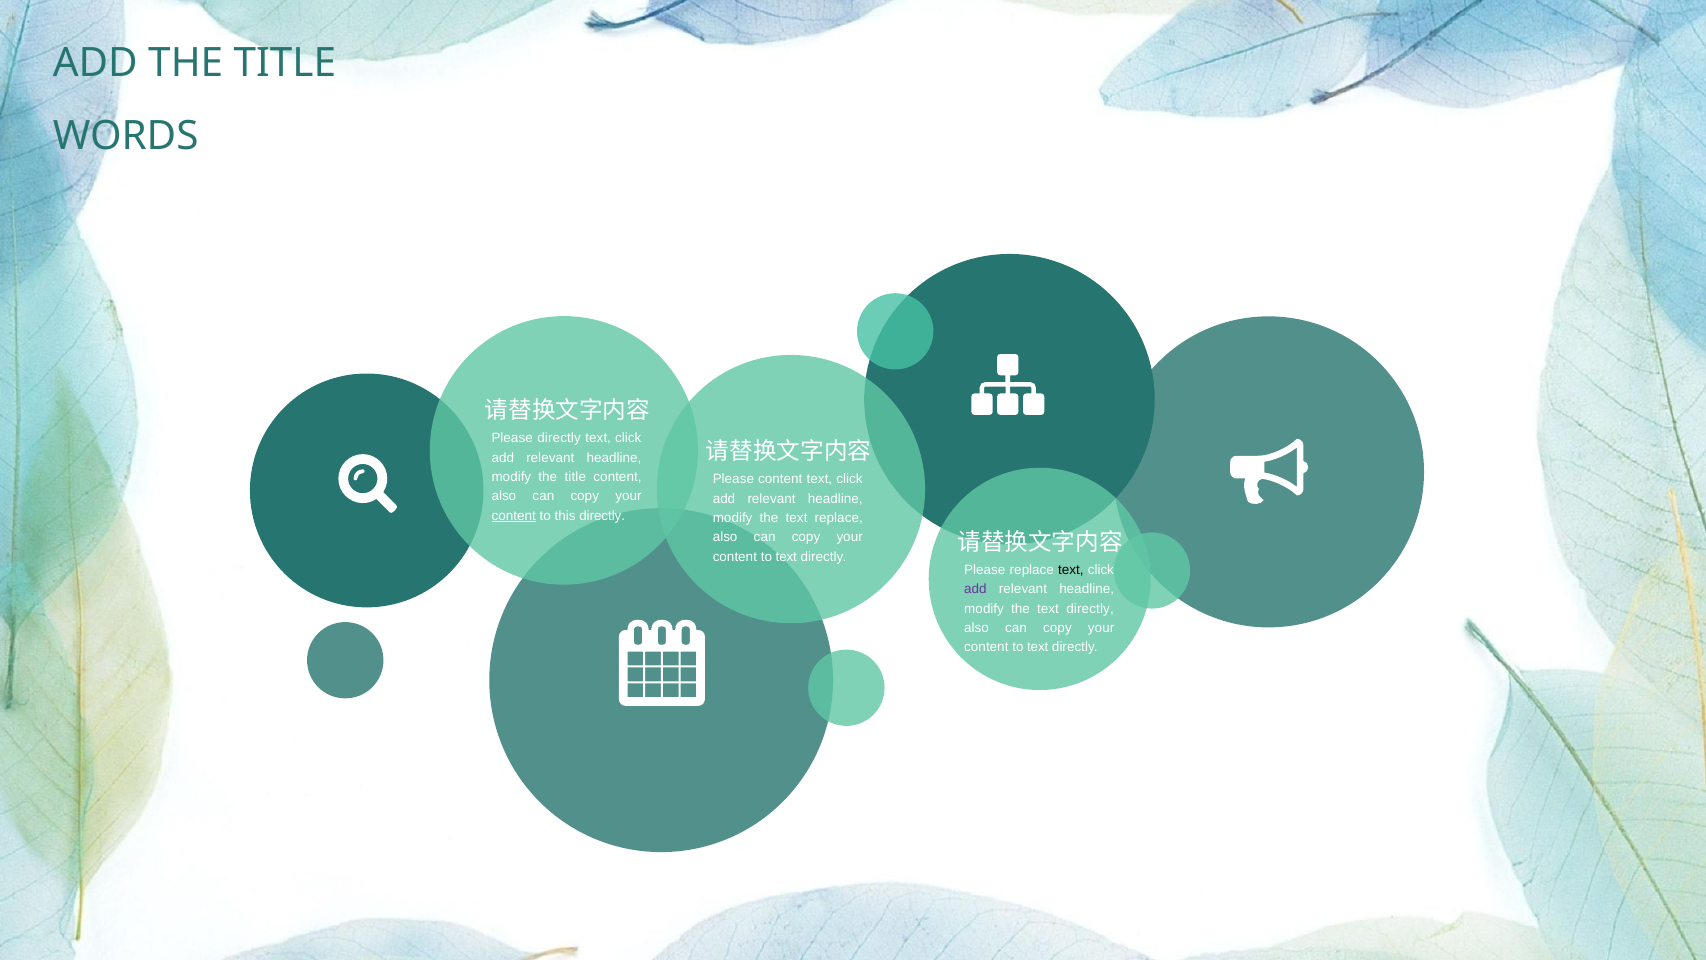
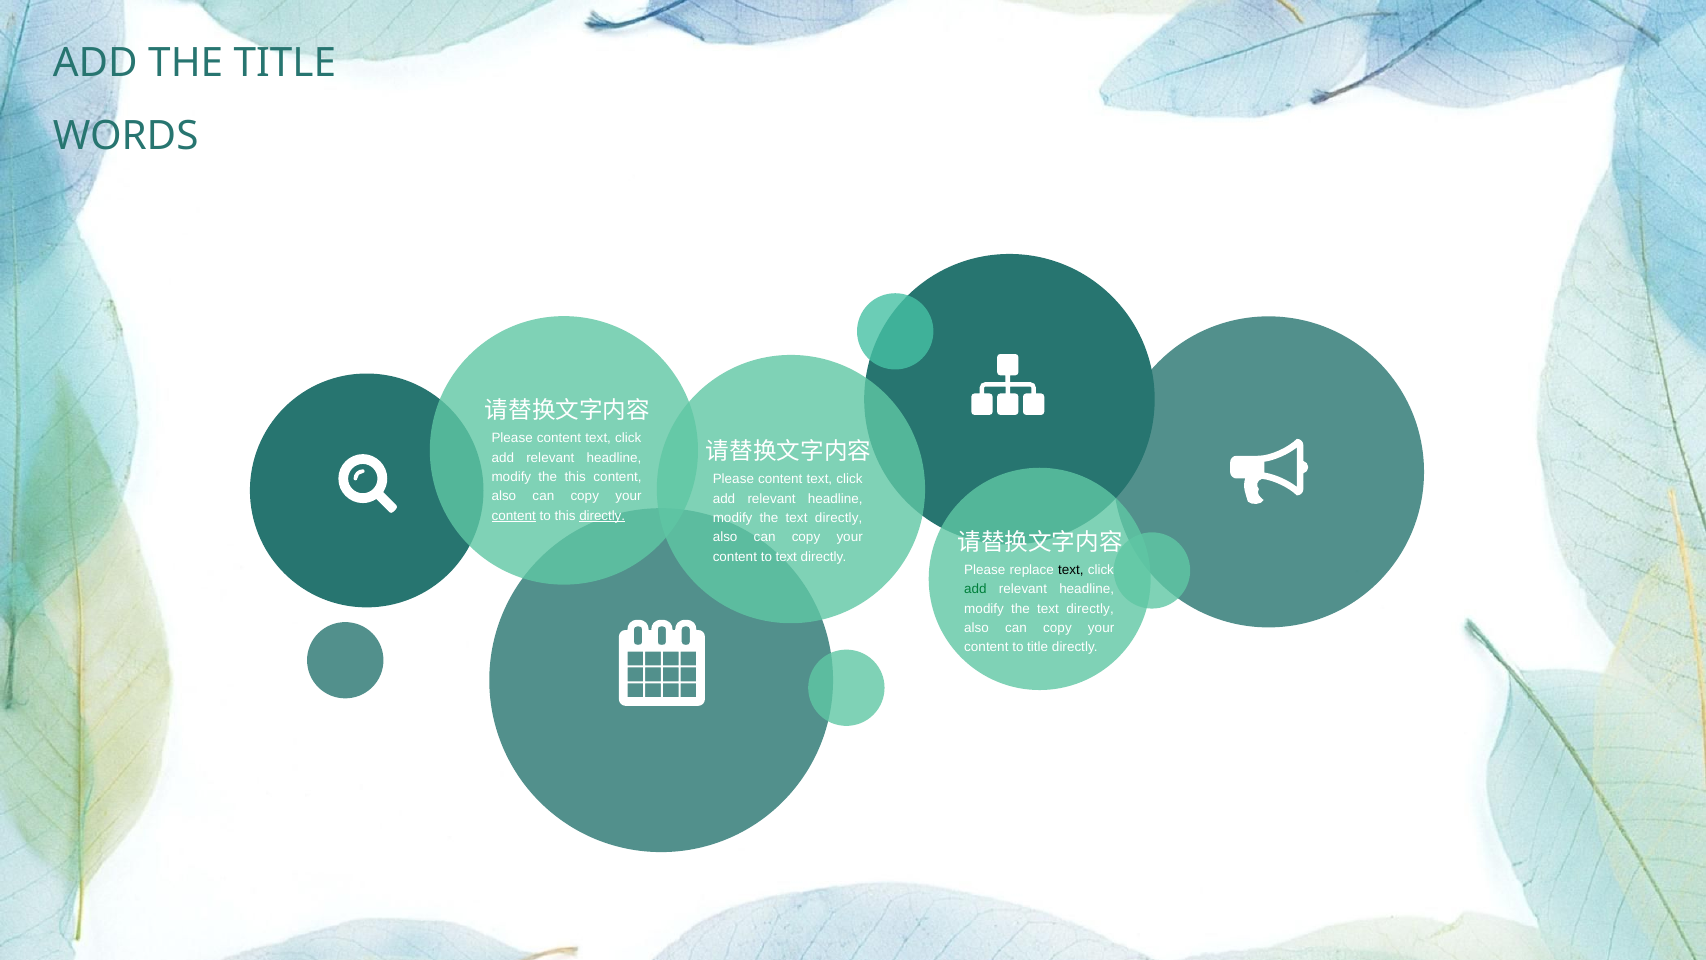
directly: directly -> content (559, 438)
modify the title: title -> this (575, 477)
directly underline: none -> present (602, 516)
replace: replace -> directly (839, 518)
add colour: purple -> green (975, 589)
text: text -> title (1038, 647)
